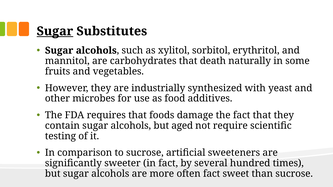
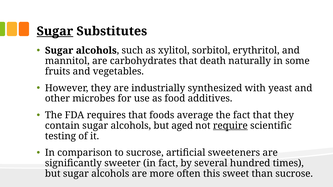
damage: damage -> average (195, 115)
require underline: none -> present (230, 126)
often fact: fact -> this (212, 174)
